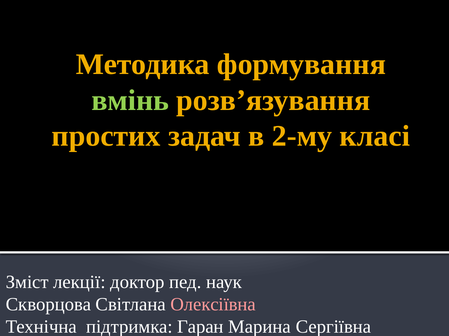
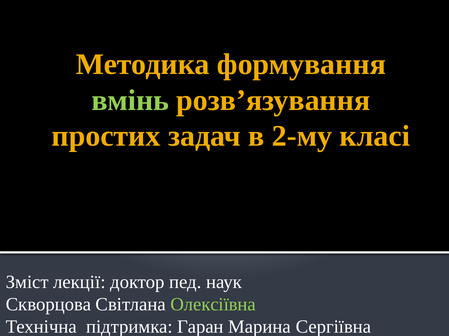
Олексіївна colour: pink -> light green (213, 305)
